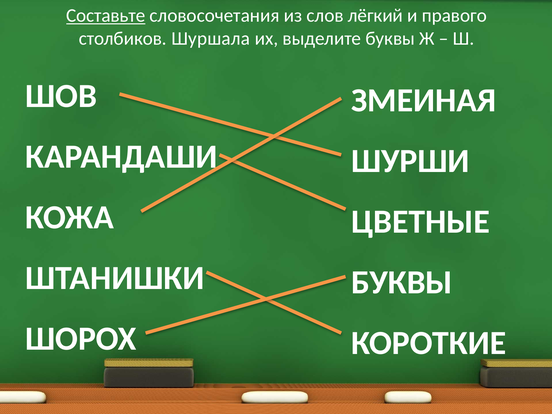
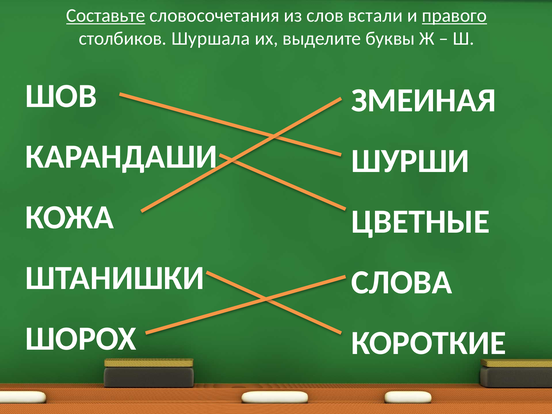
лёгкий: лёгкий -> встали (375, 16)
правого underline: none -> present (454, 16)
БУКВЫ: БУКВЫ -> СЛОВА (402, 282)
